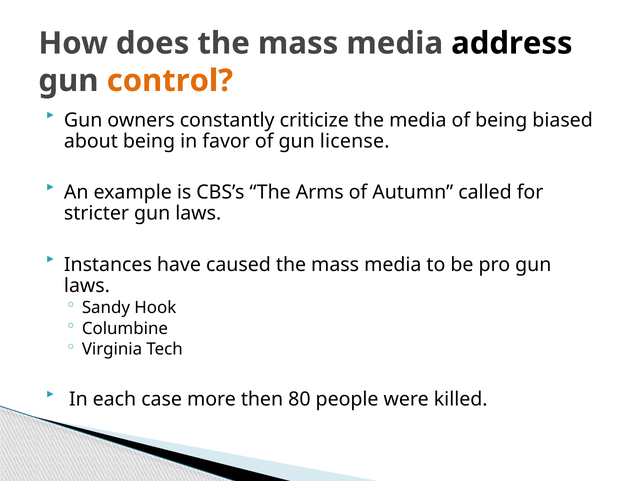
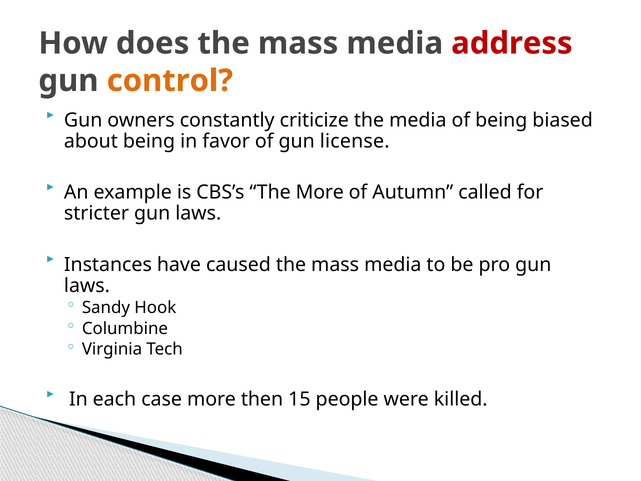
address colour: black -> red (512, 43)
The Arms: Arms -> More (320, 192)
80: 80 -> 15 (299, 399)
